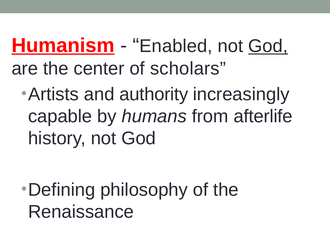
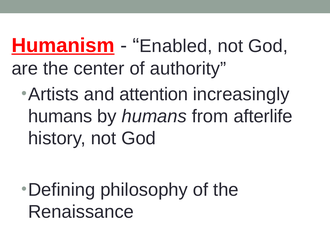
God underline: present -> none (268, 46)
scholars: scholars -> authority (188, 68)
authority: authority -> attention (154, 94)
capable: capable -> humans (60, 116)
